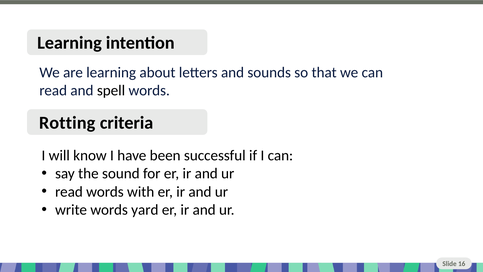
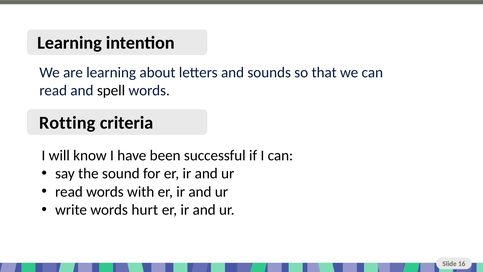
yard: yard -> hurt (145, 210)
